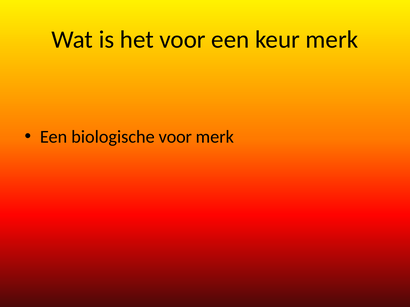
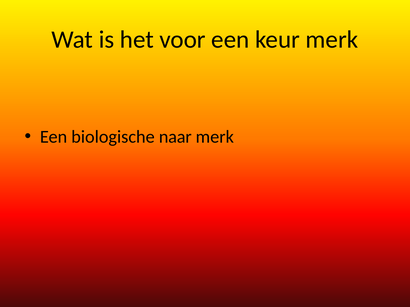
biologische voor: voor -> naar (175, 137)
